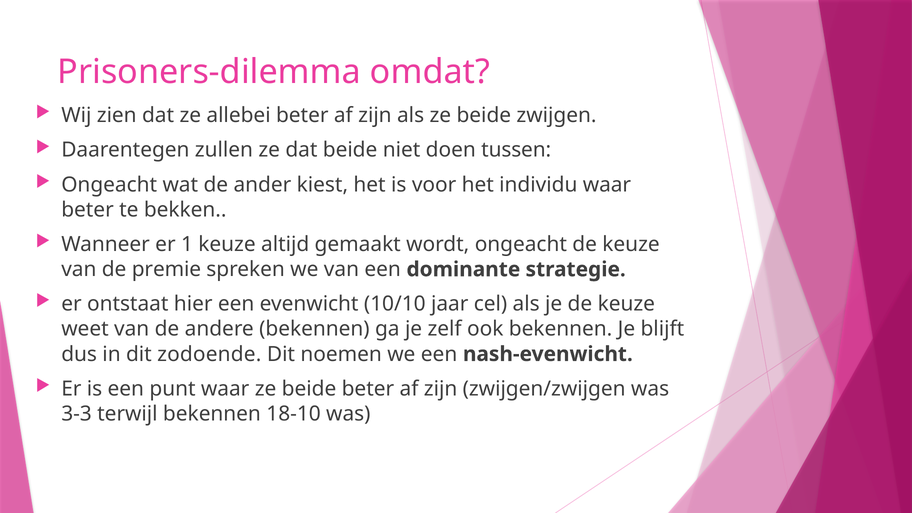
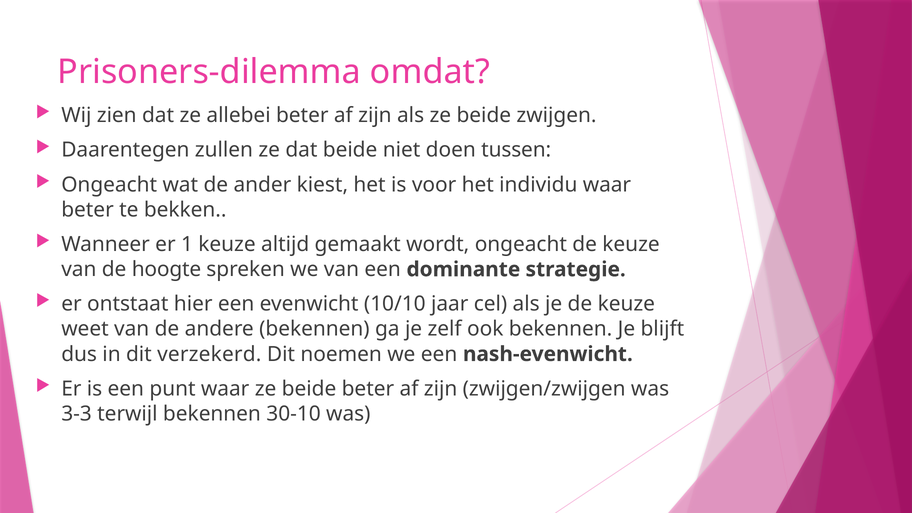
premie: premie -> hoogte (166, 269)
zodoende: zodoende -> verzekerd (209, 354)
18-10: 18-10 -> 30-10 (294, 414)
